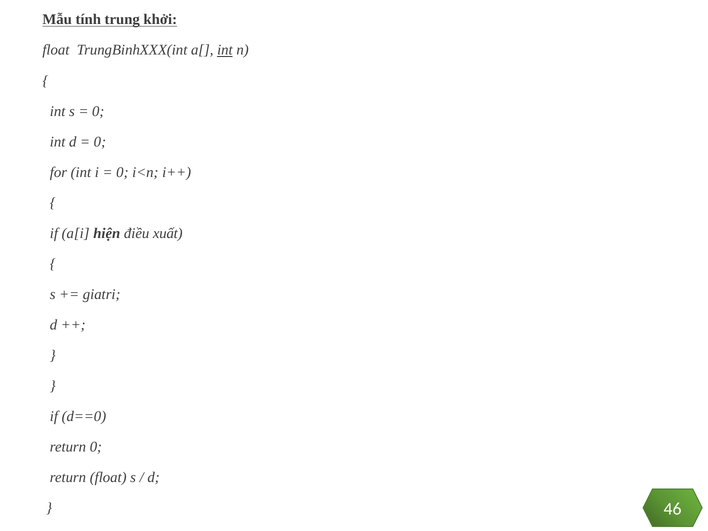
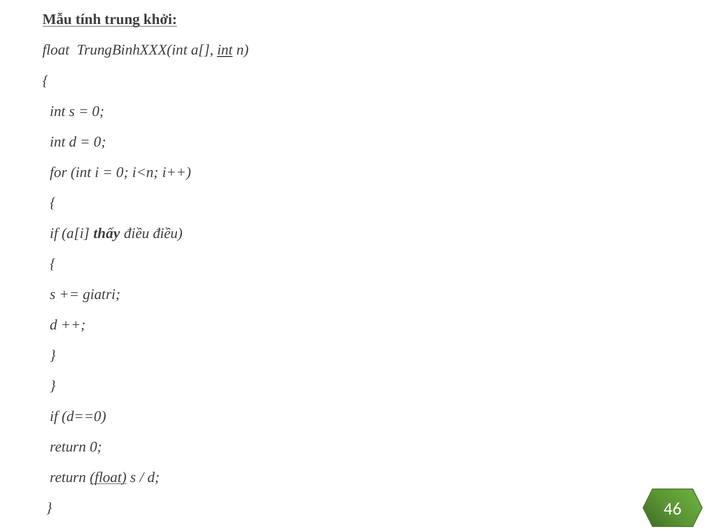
hiện: hiện -> thấy (107, 233)
điều xuất: xuất -> điều (168, 233)
float underline: none -> present (108, 477)
